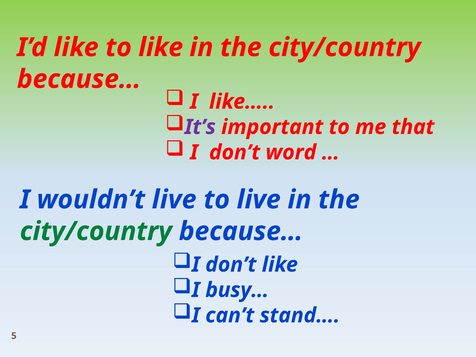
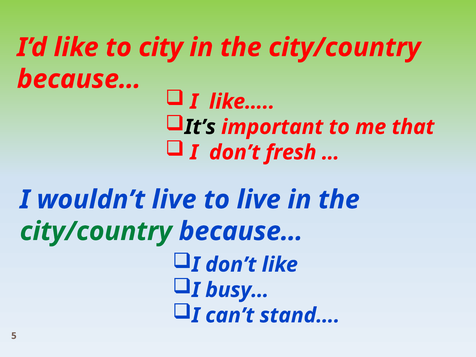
to like: like -> city (161, 47)
It’s colour: purple -> black (200, 127)
word: word -> fresh (291, 152)
